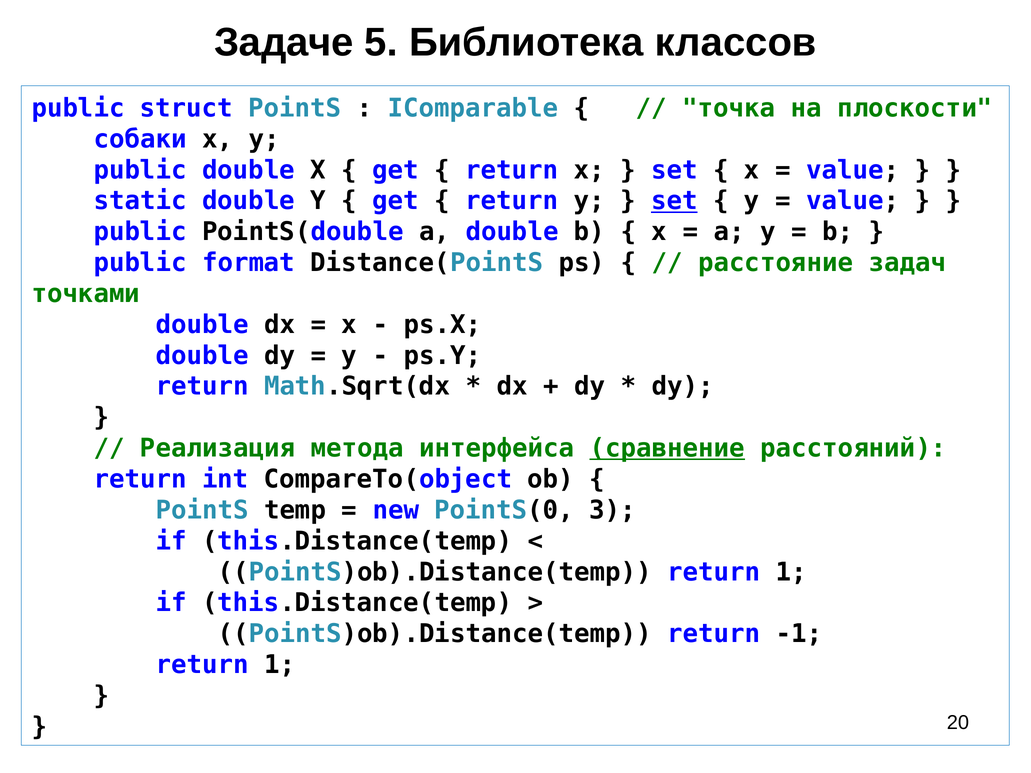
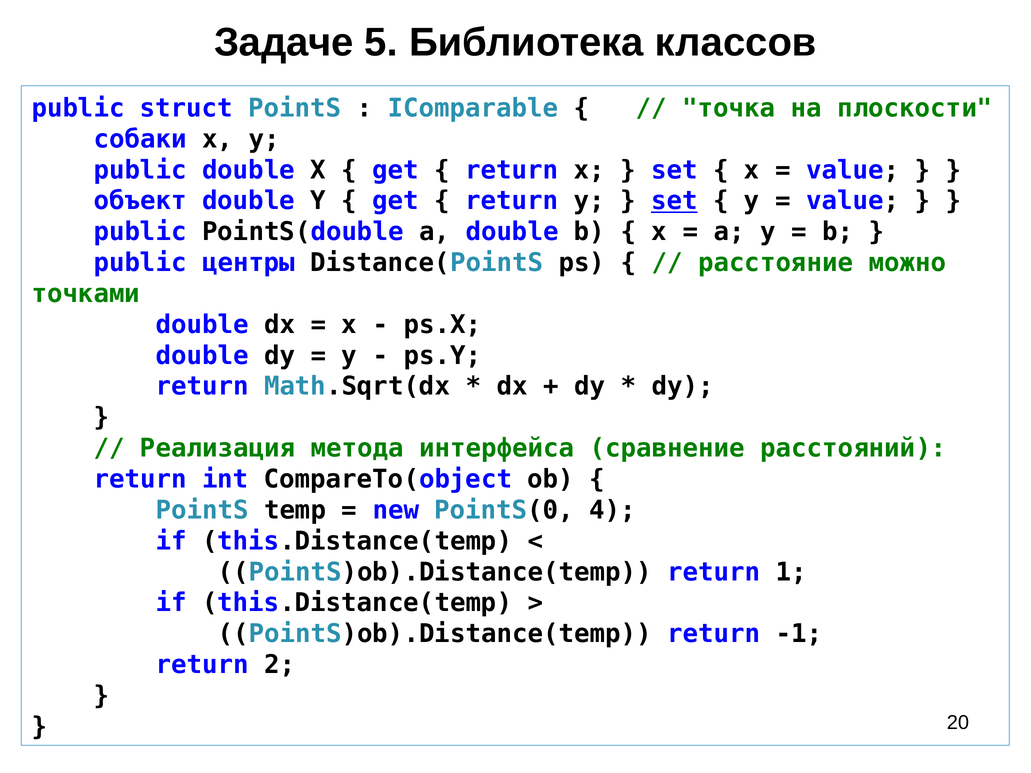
static: static -> объект (140, 201)
format: format -> центры (249, 263)
задач: задач -> можно (907, 263)
сравнение underline: present -> none (667, 448)
3: 3 -> 4 (613, 510)
1: 1 -> 2 (280, 665)
